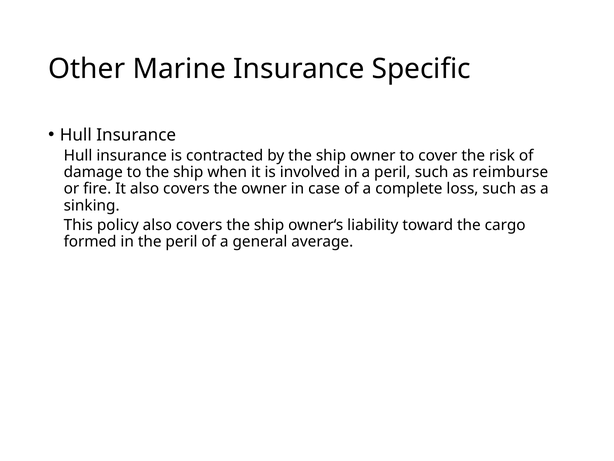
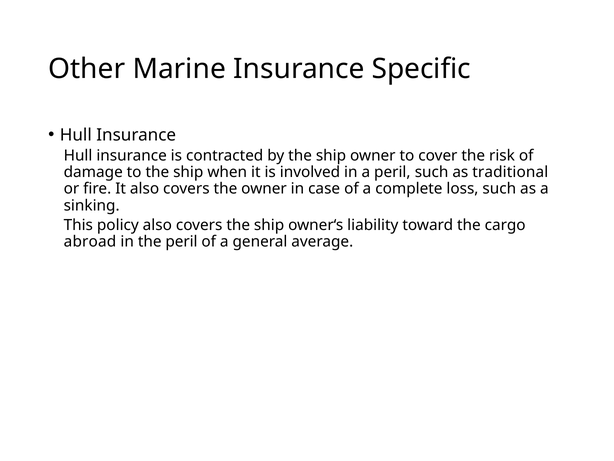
reimburse: reimburse -> traditional (510, 172)
formed: formed -> abroad (90, 242)
